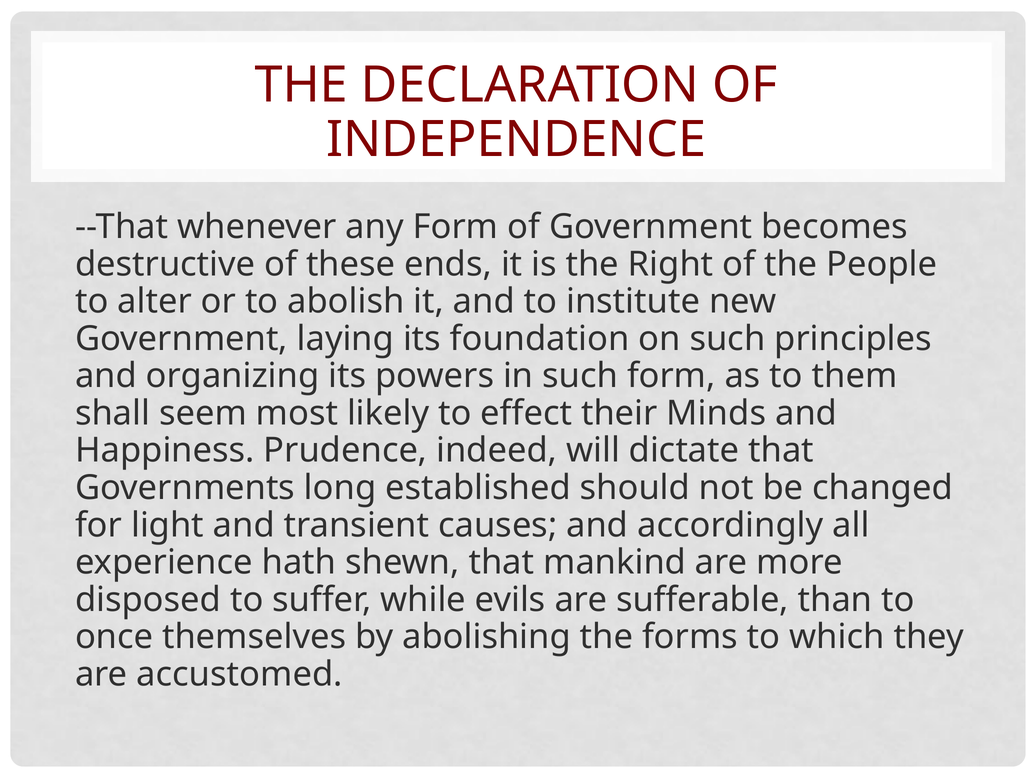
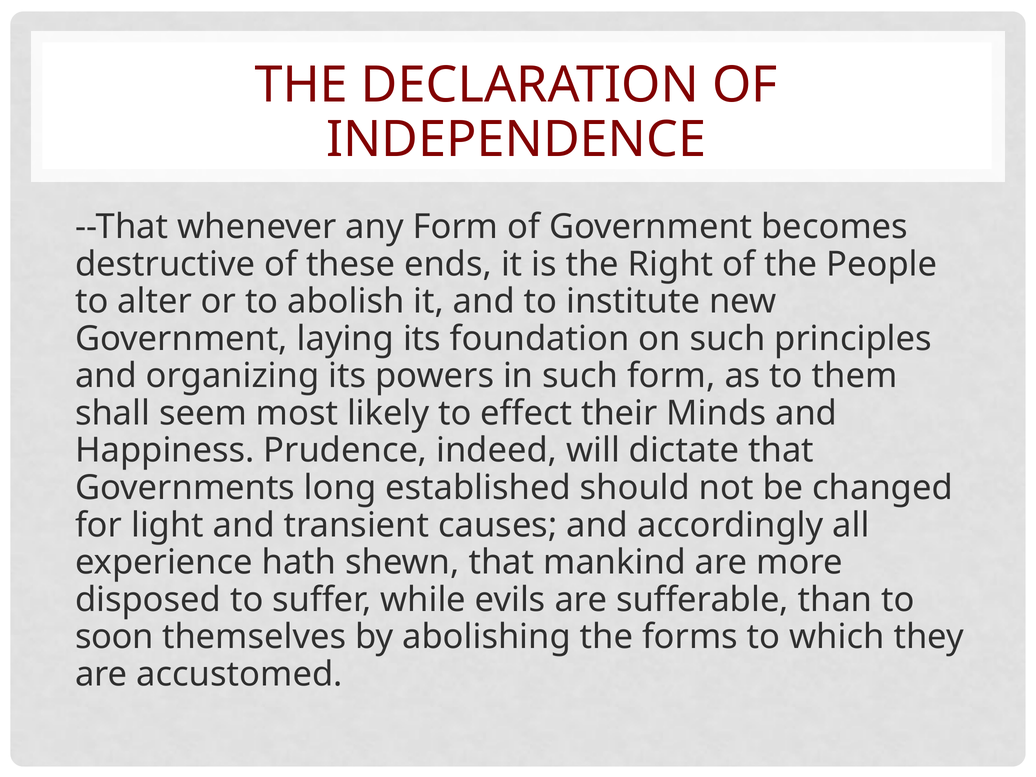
once: once -> soon (114, 637)
